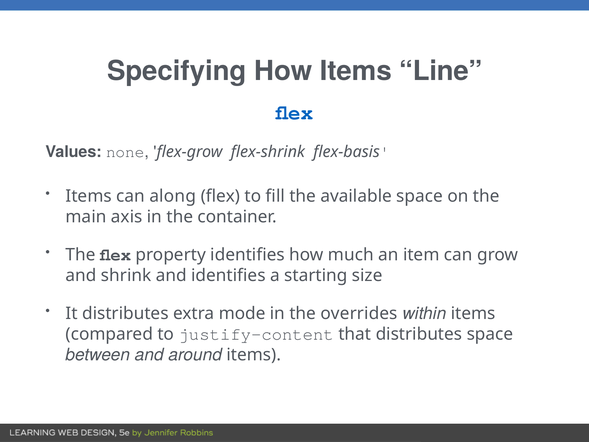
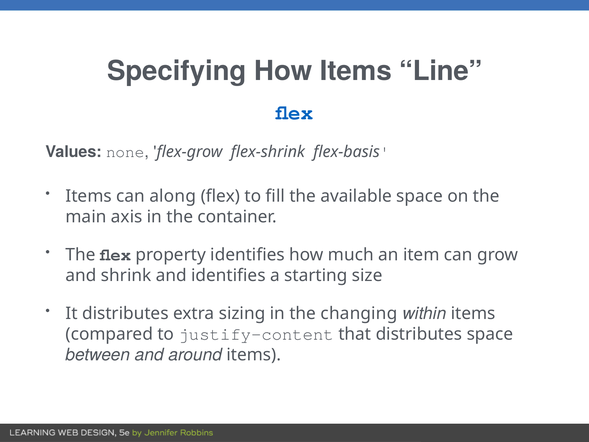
mode: mode -> sizing (242, 313)
overrides: overrides -> changing (359, 313)
